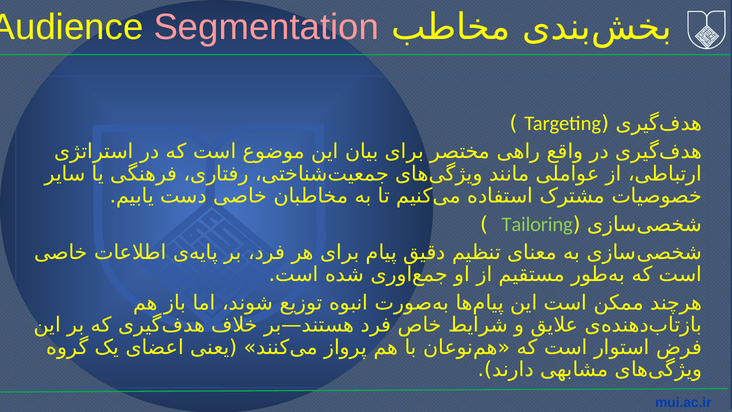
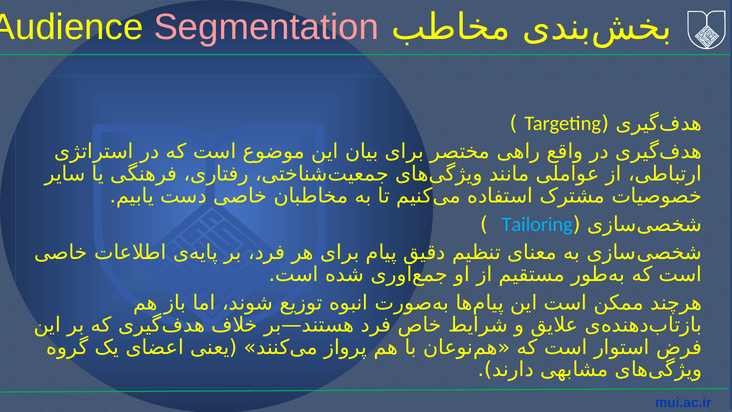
Tailoring colour: light green -> light blue (537, 224)
